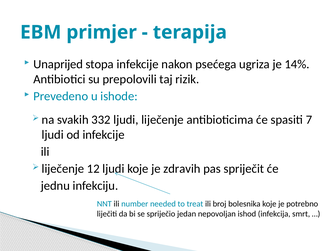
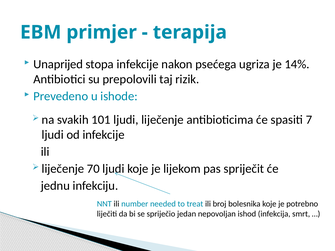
332: 332 -> 101 (101, 120)
12: 12 -> 70 (93, 169)
zdravih: zdravih -> lijekom (182, 169)
